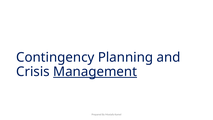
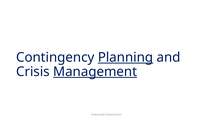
Planning underline: none -> present (125, 57)
